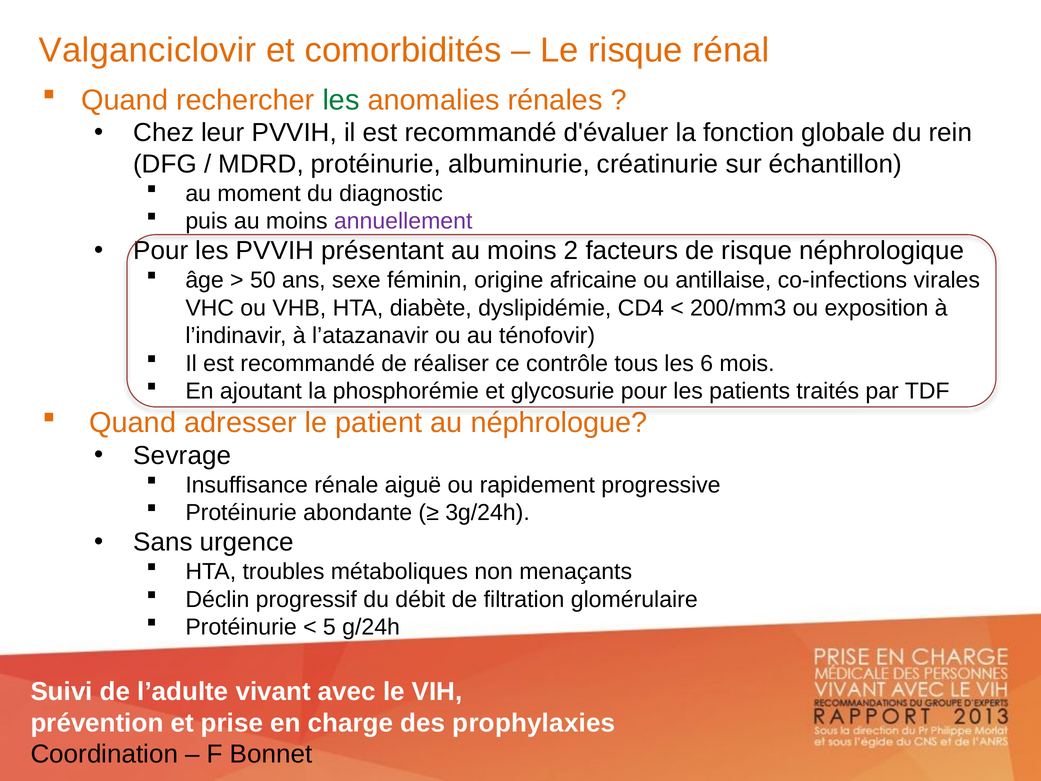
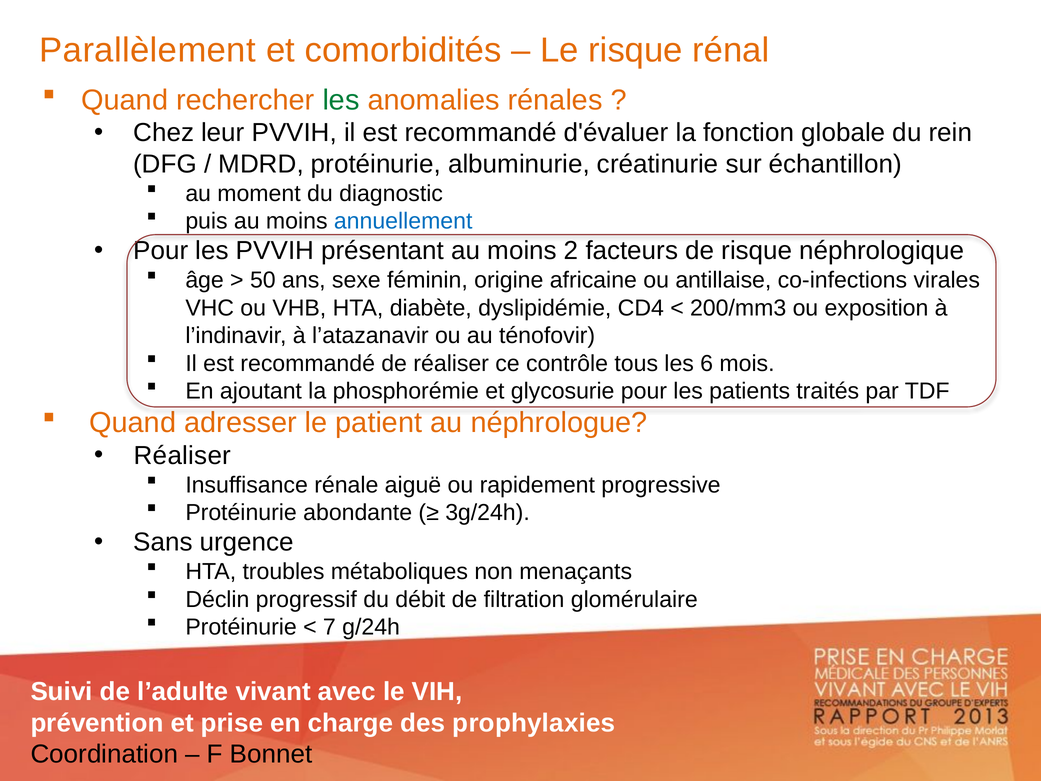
Valganciclovir: Valganciclovir -> Parallèlement (148, 50)
annuellement colour: purple -> blue (403, 221)
Sevrage: Sevrage -> Réaliser (182, 455)
5: 5 -> 7 (329, 627)
